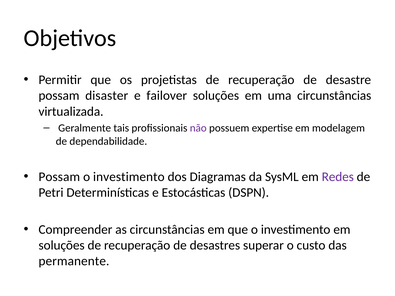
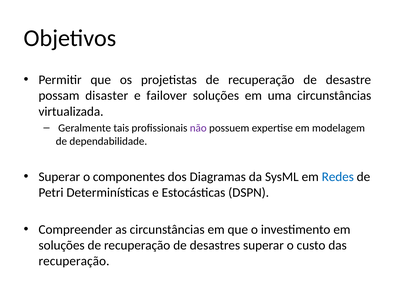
Possam: Possam -> Superar (59, 177)
investimento: investimento -> componentes (129, 177)
Redes colour: purple -> blue (338, 177)
permanente: permanente -> recuperação (74, 261)
